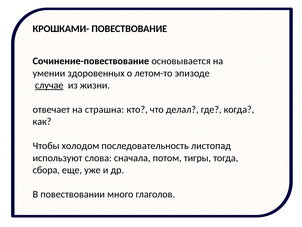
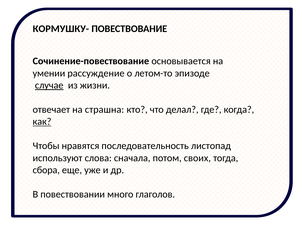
КРОШКАМИ-: КРОШКАМИ- -> КОРМУШКУ- (61, 29)
здоровенных: здоровенных -> рассуждение (96, 73)
как underline: none -> present (42, 121)
холодом: холодом -> нравятся (80, 146)
тигры: тигры -> своих (197, 158)
